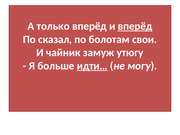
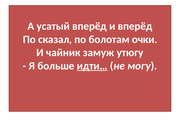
только: только -> усатый (53, 26)
вперёд underline: present -> none (135, 26)
свои: свои -> очки (145, 39)
